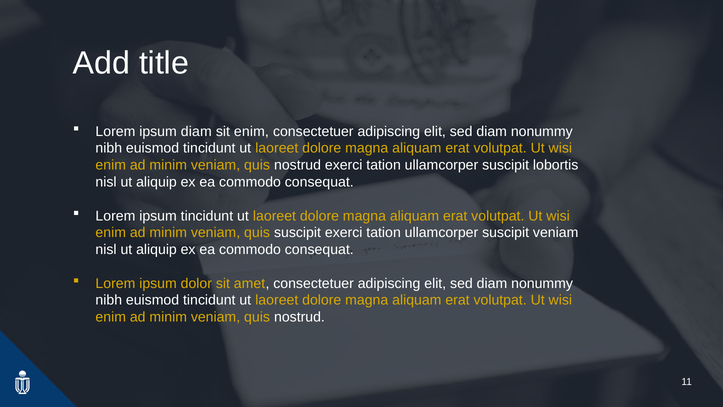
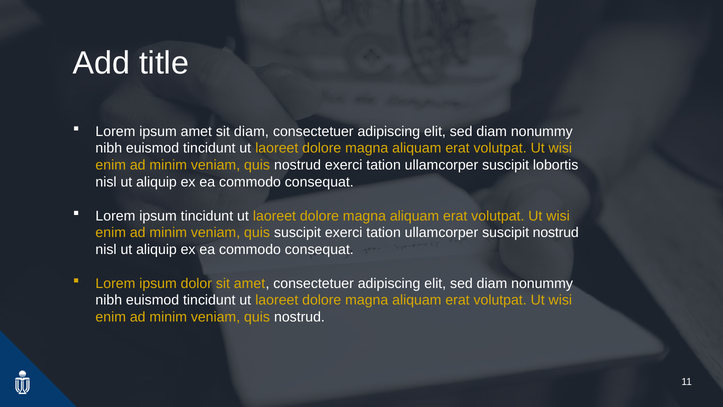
ipsum diam: diam -> amet (196, 131)
sit enim: enim -> diam (251, 131)
suscipit veniam: veniam -> nostrud (556, 233)
